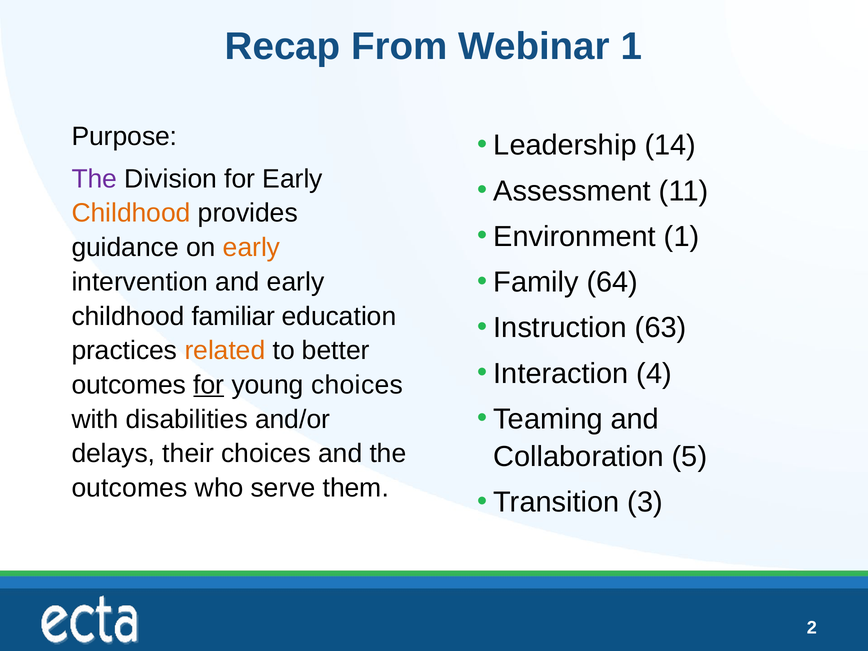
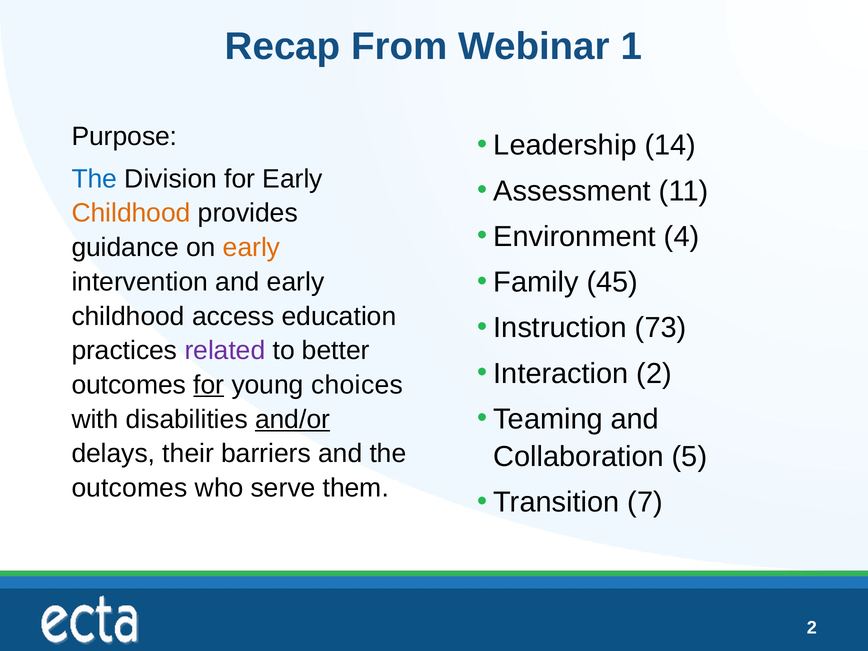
The colour: purple -> blue (94, 179)
Environment 1: 1 -> 4 (682, 237)
64: 64 -> 45 (612, 282)
familiar: familiar -> access (233, 316)
63: 63 -> 73 (661, 328)
related colour: orange -> purple (225, 351)
Interaction 4: 4 -> 2 (654, 373)
and/or underline: none -> present (293, 419)
their choices: choices -> barriers (266, 454)
3: 3 -> 7 (645, 502)
